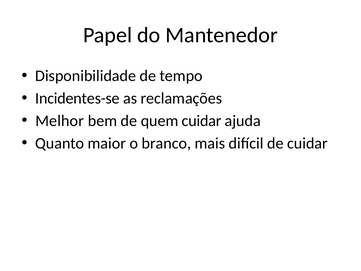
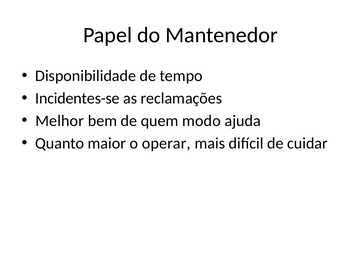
quem cuidar: cuidar -> modo (201, 121)
branco: branco -> operar (166, 143)
